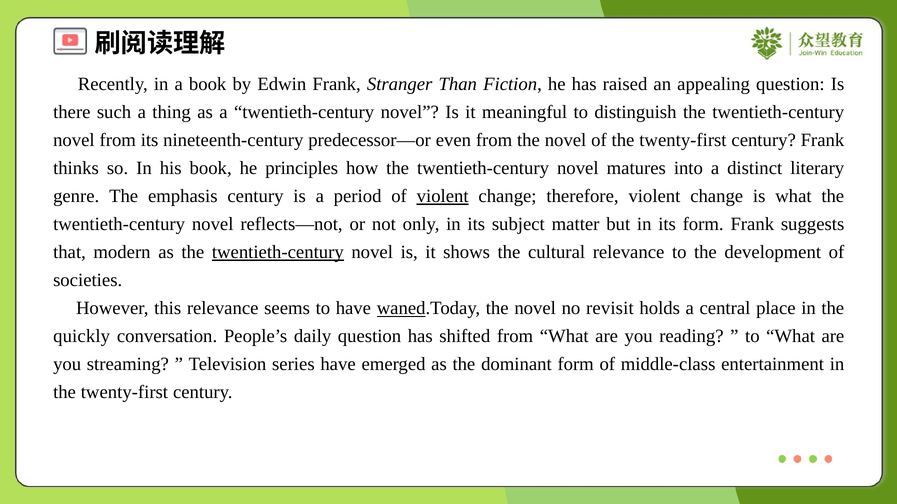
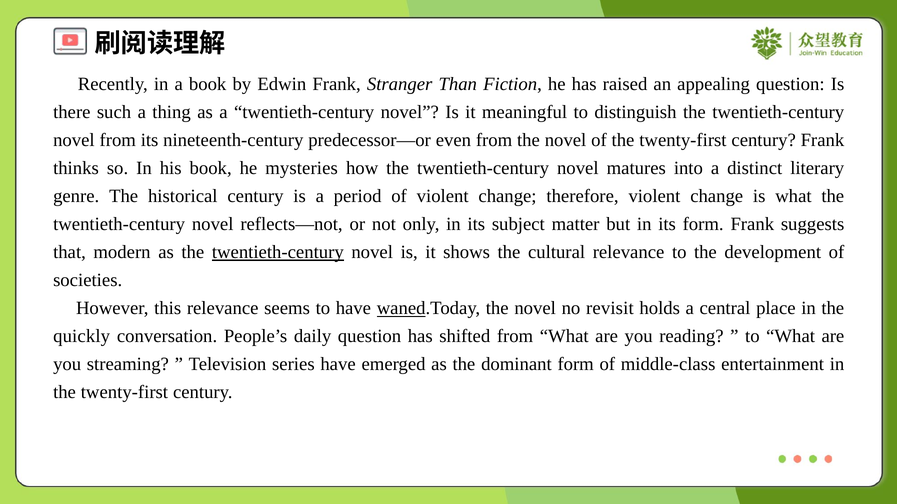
principles: principles -> mysteries (302, 168)
emphasis: emphasis -> historical (183, 196)
violent underline: present -> none (443, 196)
